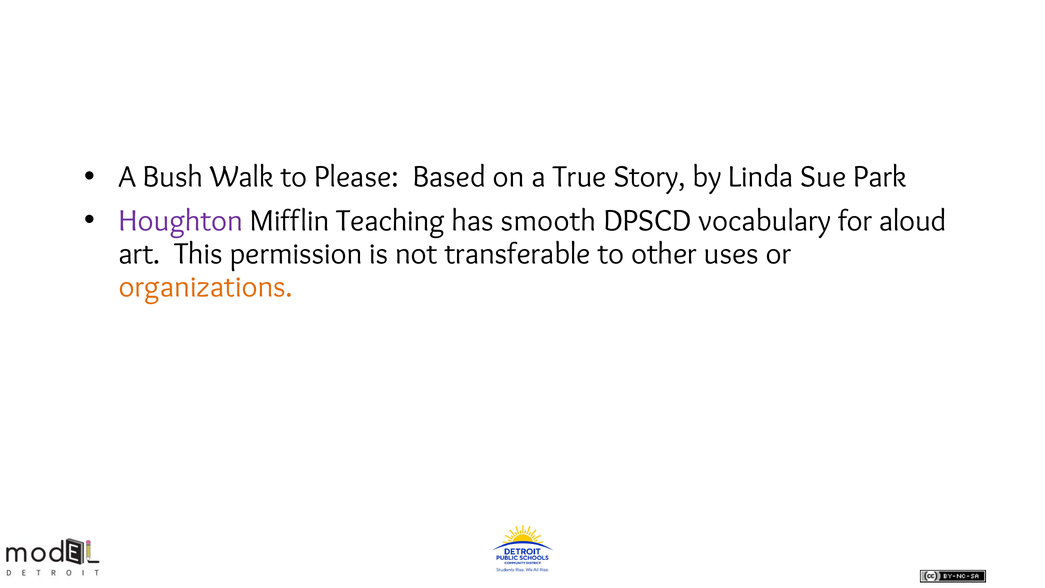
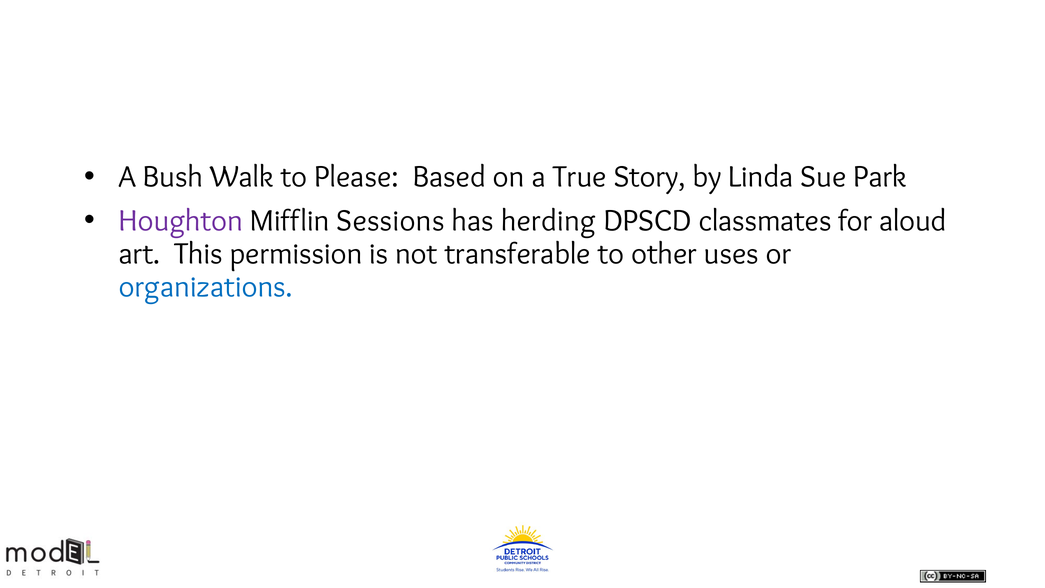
Teaching: Teaching -> Sessions (390, 220)
smooth: smooth -> herding (549, 220)
vocabulary: vocabulary -> classmates (765, 220)
organizations colour: orange -> blue (206, 286)
